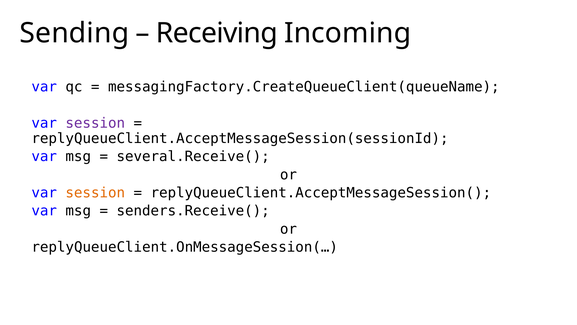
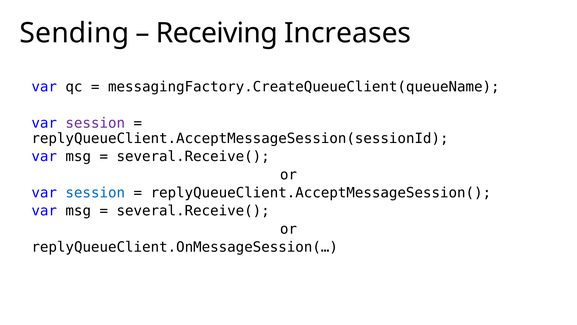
Incoming: Incoming -> Increases (348, 33)
session colour: orange -> blue (95, 193)
senders.Receive(: senders.Receive( -> several.Receive( (193, 211)
